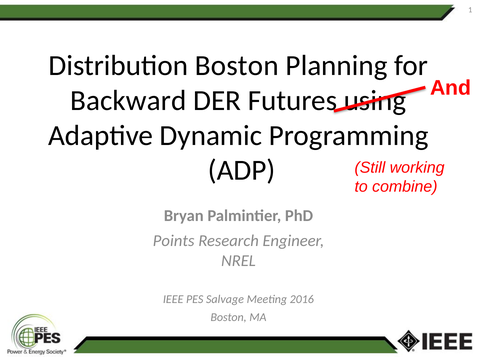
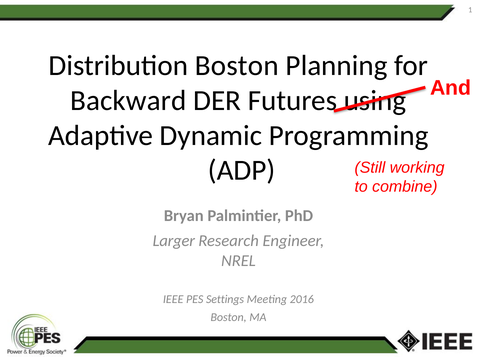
Points: Points -> Larger (174, 241)
Salvage: Salvage -> Settings (225, 300)
